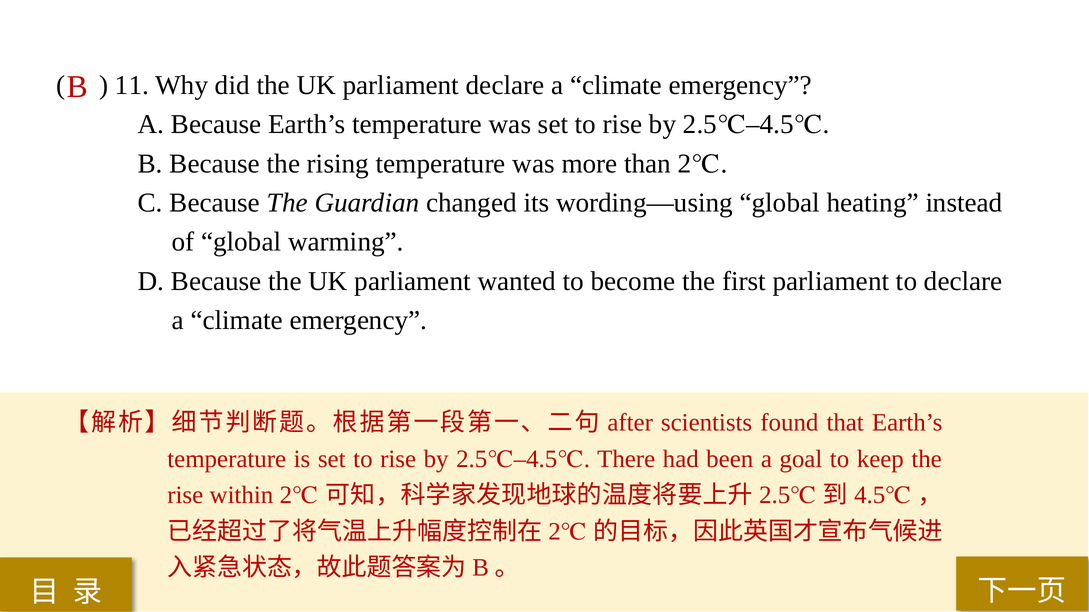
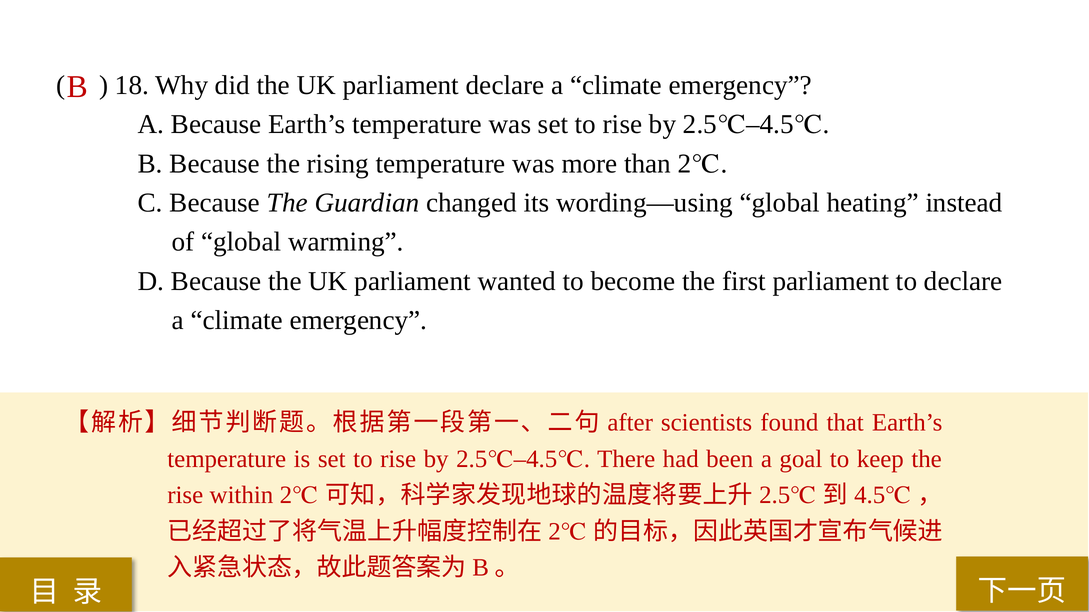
11: 11 -> 18 (132, 85)
